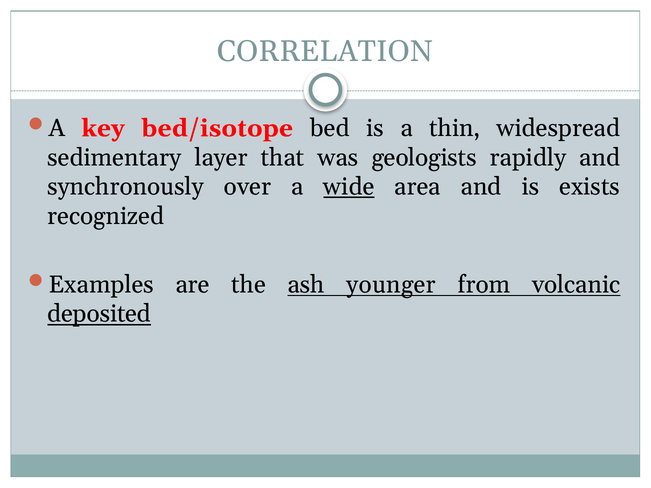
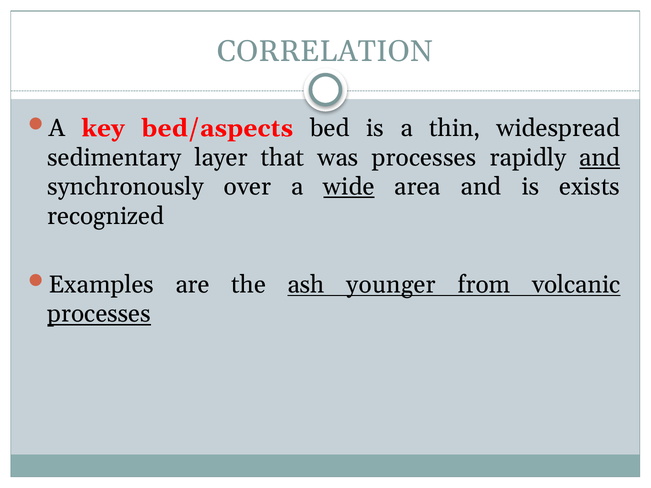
bed/isotope: bed/isotope -> bed/aspects (217, 128)
was geologists: geologists -> processes (424, 158)
and underline: none -> present (600, 158)
deposited: deposited -> processes (99, 314)
